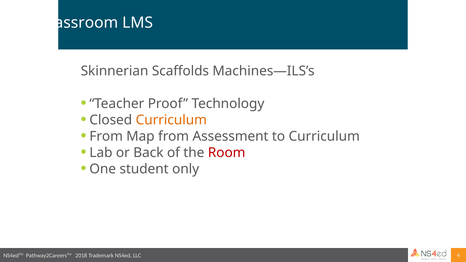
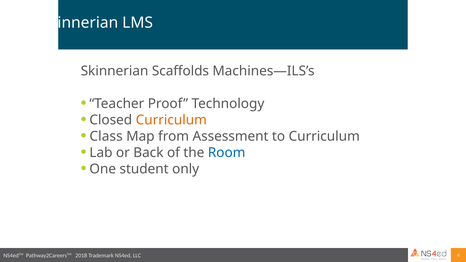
Classroom: Classroom -> Skinnerian (79, 23)
From: From -> Class (106, 136)
Room colour: red -> blue (227, 153)
